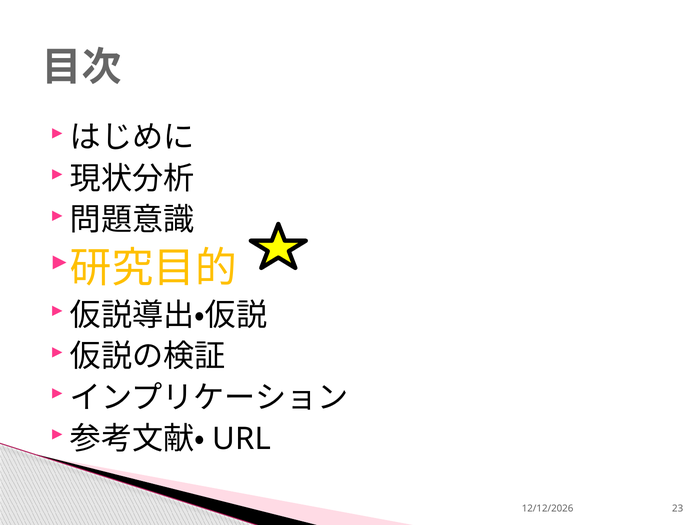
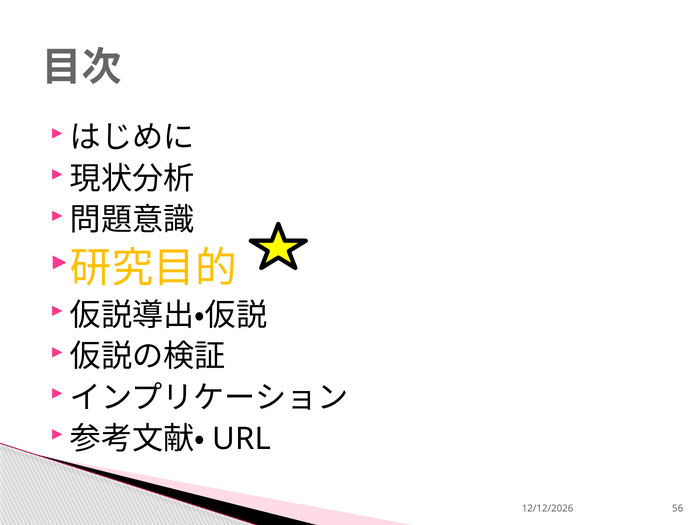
23: 23 -> 56 (678, 508)
